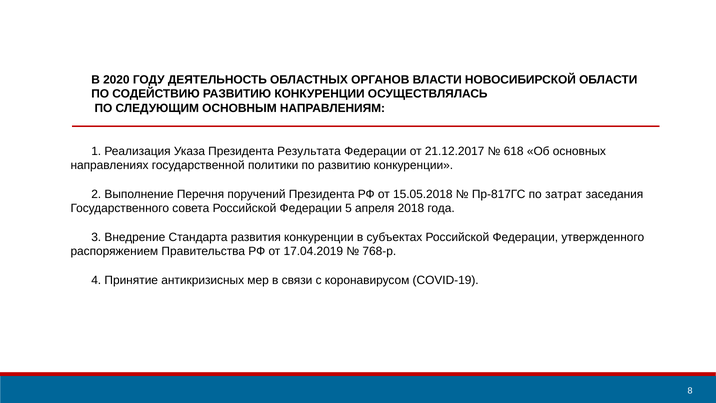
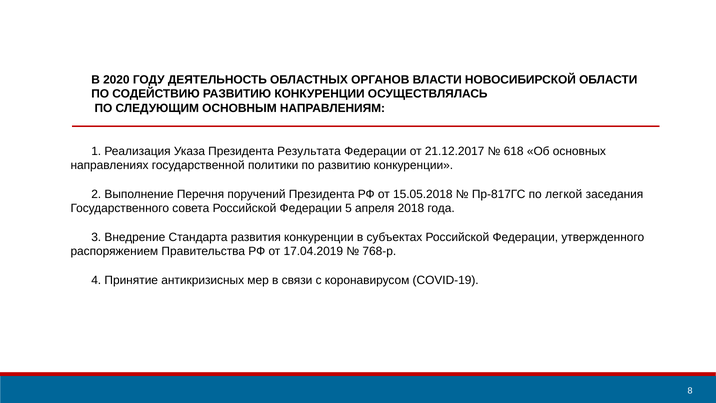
затрат: затрат -> легкой (564, 194)
